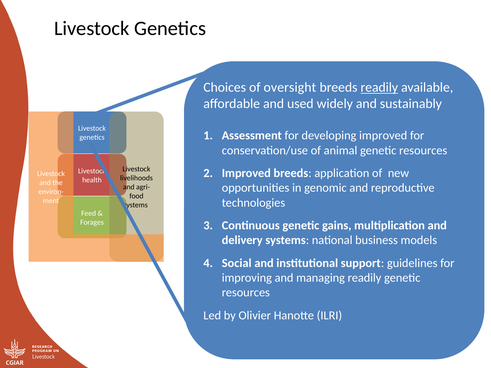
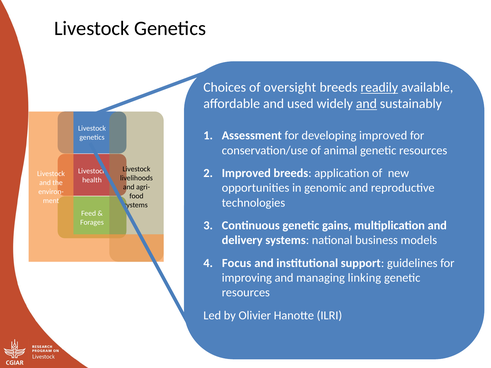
and underline: none -> present (366, 104)
Social: Social -> Focus (237, 263)
managing readily: readily -> linking (364, 278)
